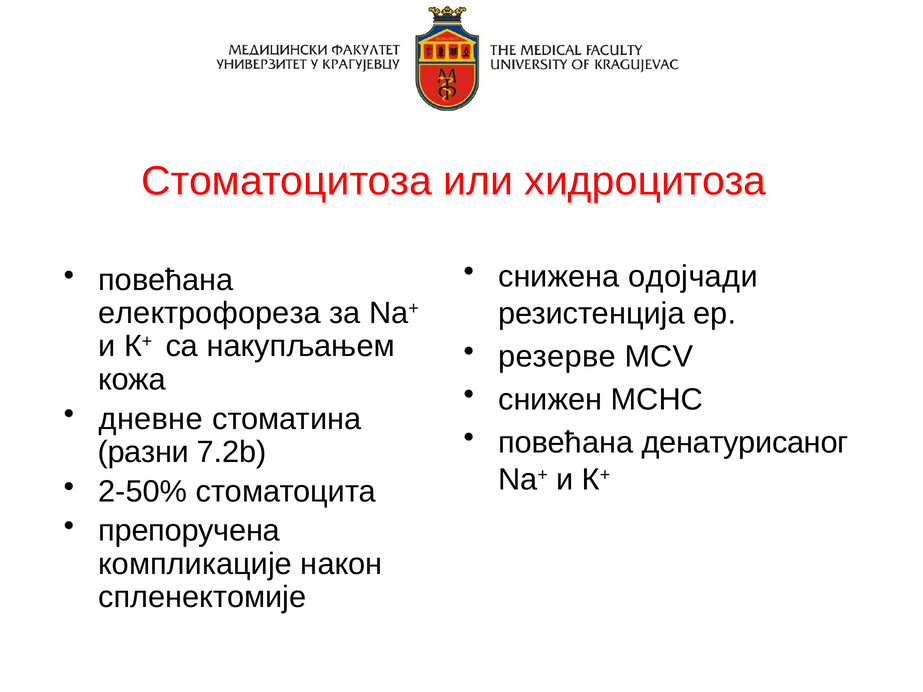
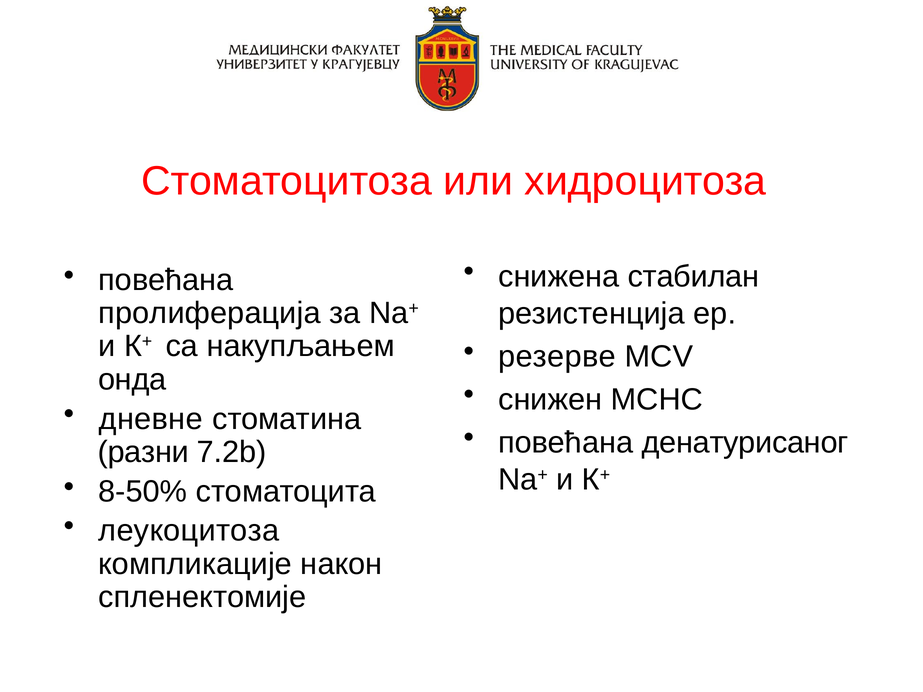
одојчади: одојчади -> стабилан (693, 277)
електрофореза: електрофореза -> пролиферација (210, 313)
кожа: кожа -> онда (132, 380)
2-50%: 2-50% -> 8-50% (143, 492)
препоручена: препоручена -> леукоцитоза (189, 531)
